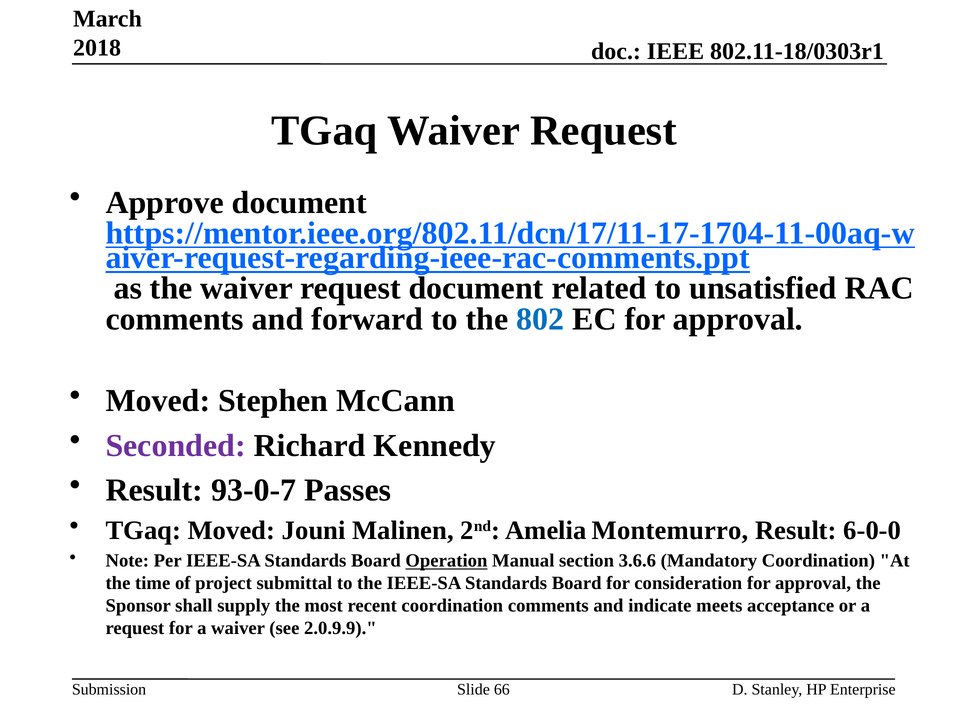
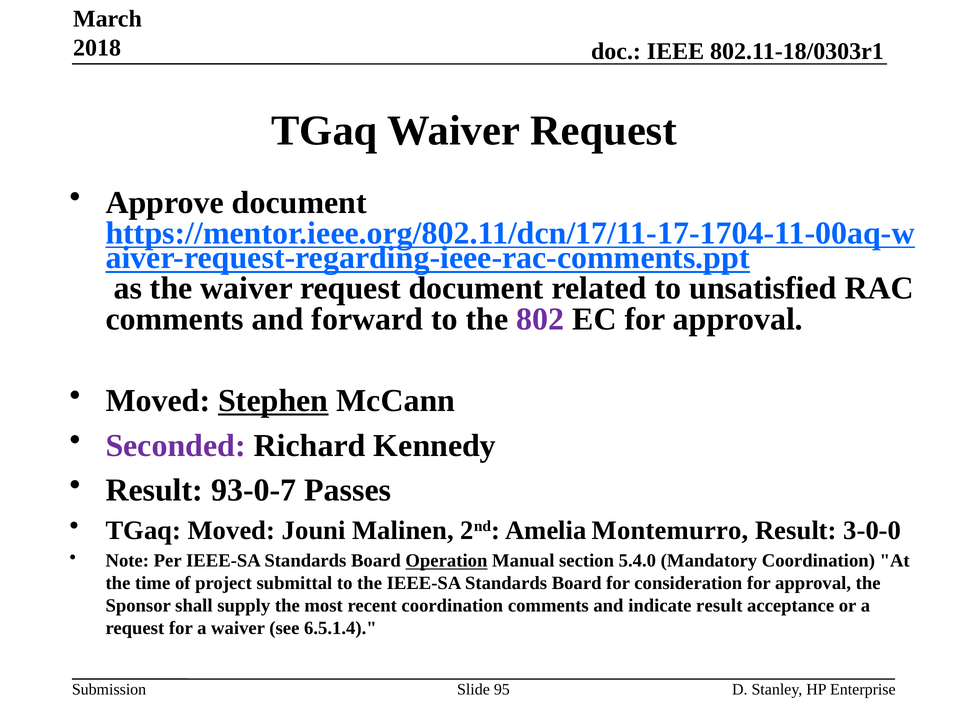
802 colour: blue -> purple (540, 319)
Stephen underline: none -> present (273, 401)
6-0-0: 6-0-0 -> 3-0-0 (872, 531)
3.6.6: 3.6.6 -> 5.4.0 (637, 561)
indicate meets: meets -> result (719, 606)
2.0.9.9: 2.0.9.9 -> 6.5.1.4 (340, 628)
66: 66 -> 95 (502, 690)
